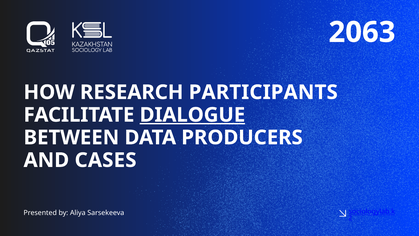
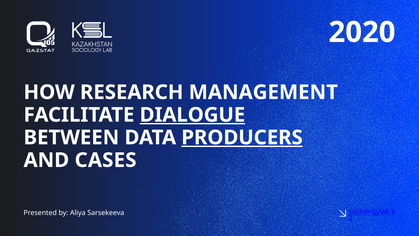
2063: 2063 -> 2020 (362, 32)
PARTICIPANTS: PARTICIPANTS -> MANAGEMENT (263, 92)
PRODUCERS underline: none -> present (242, 137)
